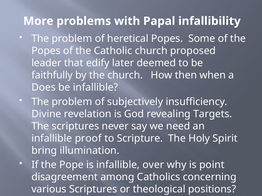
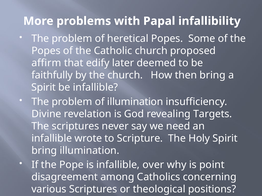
leader: leader -> affirm (46, 63)
then when: when -> bring (213, 75)
Does: Does -> Spirit (44, 88)
of subjectively: subjectively -> illumination (135, 102)
proof: proof -> wrote (88, 139)
